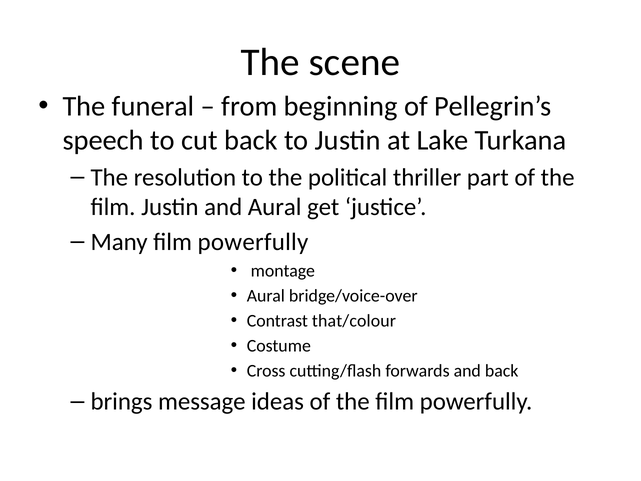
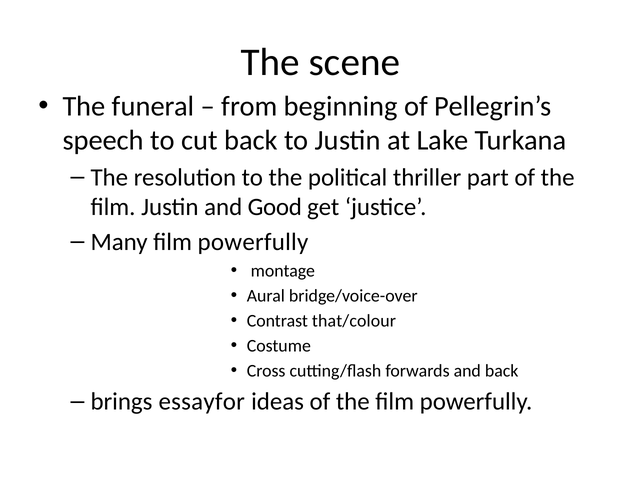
and Aural: Aural -> Good (275, 207)
message: message -> essayfor (202, 402)
